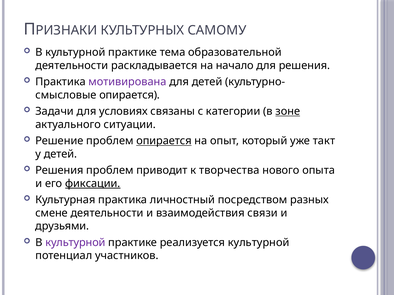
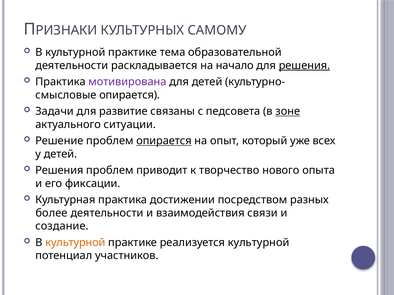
решения underline: none -> present (304, 66)
условиях: условиях -> развитие (123, 111)
категории: категории -> педсовета (233, 111)
такт: такт -> всех (324, 141)
творчества: творчества -> творчество (229, 171)
фиксации underline: present -> none (93, 184)
личностный: личностный -> достижении (182, 200)
смене: смене -> более (52, 213)
друзьями: друзьями -> создание (62, 226)
культурной colour: purple -> orange (75, 243)
